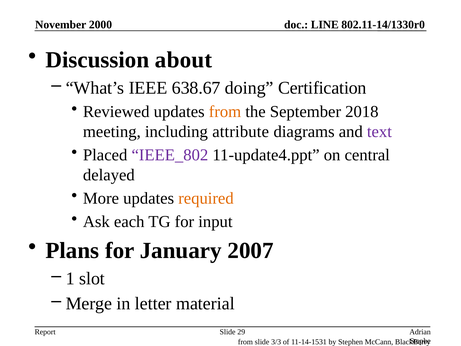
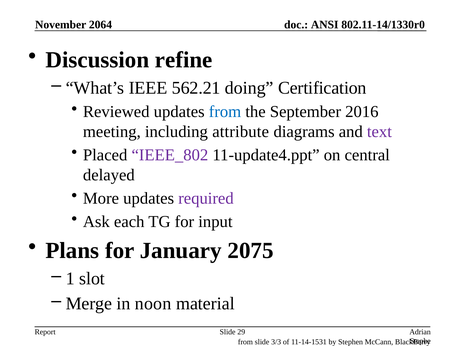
2000: 2000 -> 2064 (100, 25)
LINE: LINE -> ANSI (325, 25)
about: about -> refine (184, 60)
638.67: 638.67 -> 562.21 (196, 88)
from colour: orange -> blue (225, 112)
2018: 2018 -> 2016 (362, 112)
required colour: orange -> purple (206, 198)
2007: 2007 -> 2075 (251, 250)
letter: letter -> noon (153, 303)
